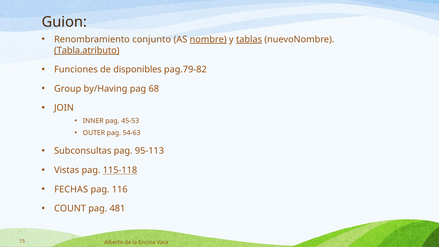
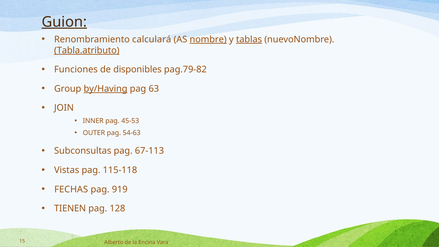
Guion underline: none -> present (64, 22)
conjunto: conjunto -> calculará (152, 39)
by/Having underline: none -> present (106, 89)
68: 68 -> 63 (154, 89)
95-113: 95-113 -> 67-113 (149, 151)
115-118 underline: present -> none (120, 170)
116: 116 -> 919 (120, 189)
COUNT: COUNT -> TIENEN (70, 209)
481: 481 -> 128 (117, 209)
